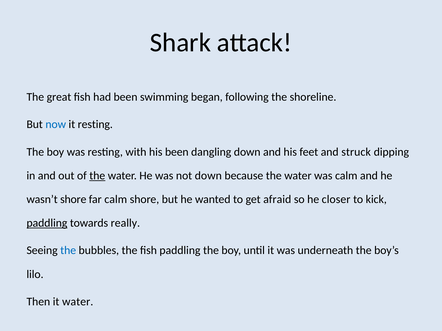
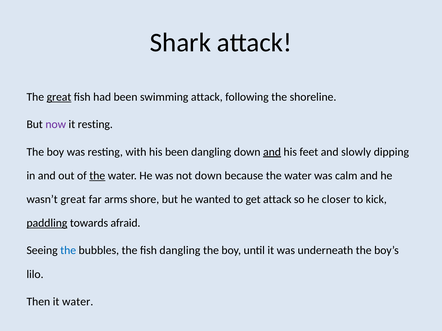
great underline: none -> present (59, 97)
swimming began: began -> attack (207, 97)
now colour: blue -> purple (56, 125)
and underline: none -> present (272, 152)
struck: struck -> slowly (356, 152)
wasn’t shore: shore -> great (73, 200)
far calm: calm -> arms (116, 200)
get afraid: afraid -> attack (277, 200)
really: really -> afraid (125, 223)
fish paddling: paddling -> dangling (180, 251)
